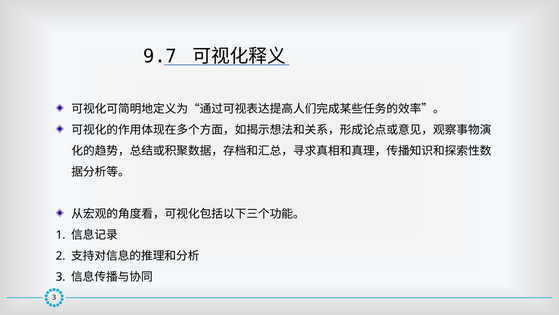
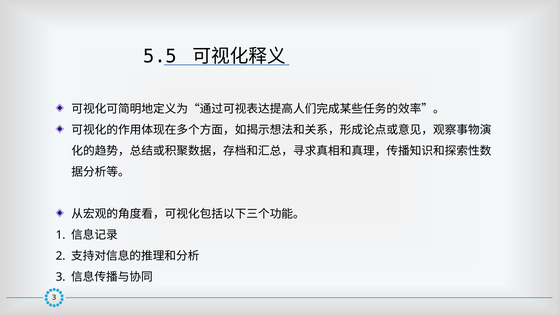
9.7: 9.7 -> 5.5 (160, 56)
